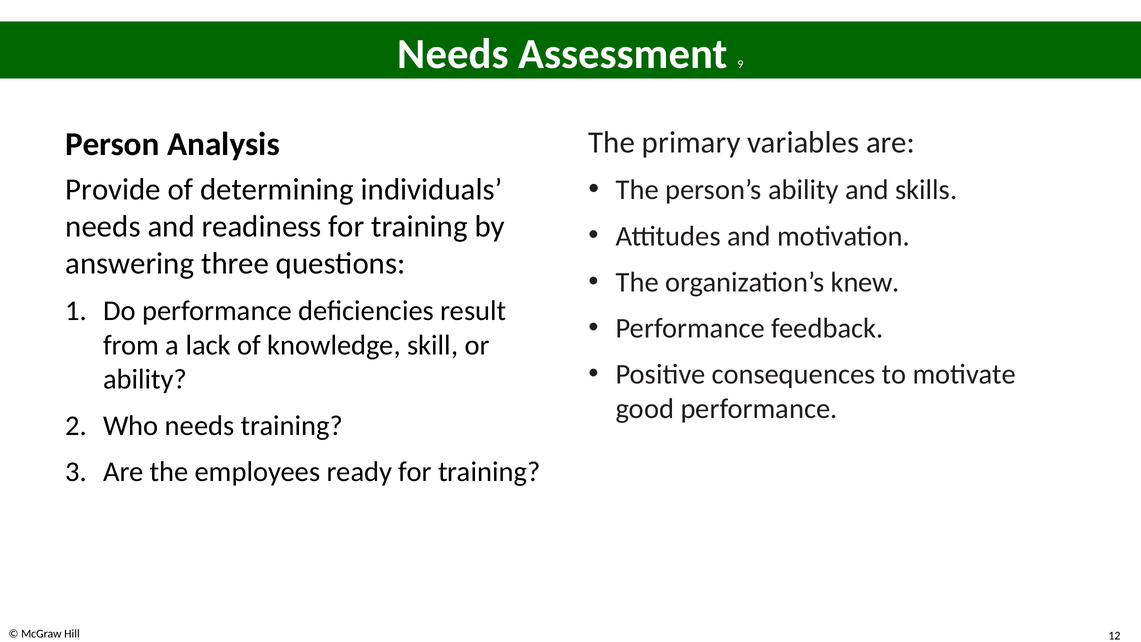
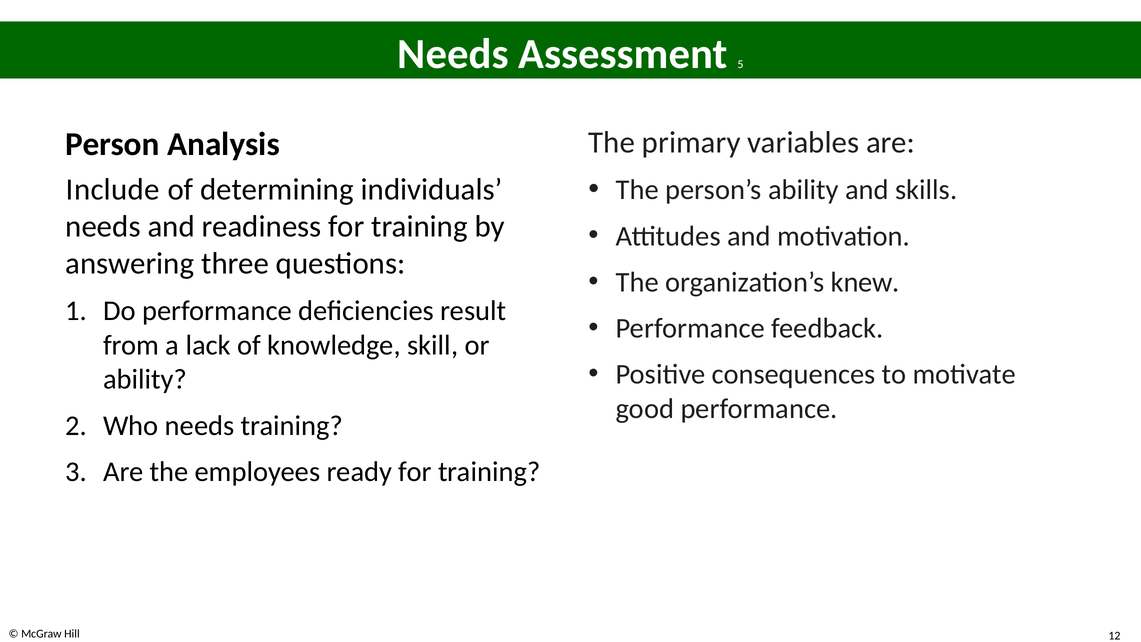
9: 9 -> 5 (740, 64)
Provide: Provide -> Include (113, 189)
